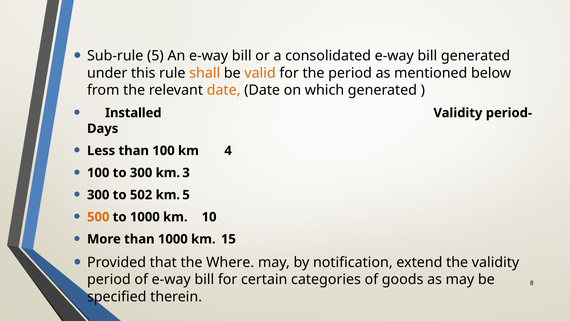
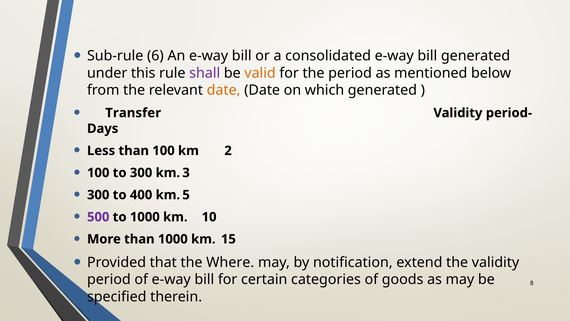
5: 5 -> 6 (155, 56)
shall colour: orange -> purple (205, 73)
Installed: Installed -> Transfer (133, 113)
4: 4 -> 2 (228, 151)
502: 502 -> 400 (141, 195)
500 colour: orange -> purple (98, 217)
